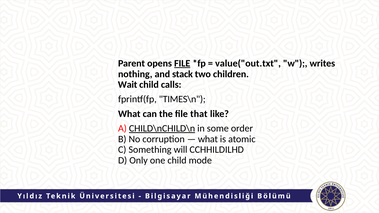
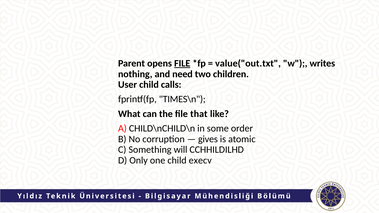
stack: stack -> need (182, 74)
Wait: Wait -> User (128, 85)
CHILD\nCHILD\n underline: present -> none (162, 129)
what: what -> gives (208, 139)
mode: mode -> execv (200, 160)
